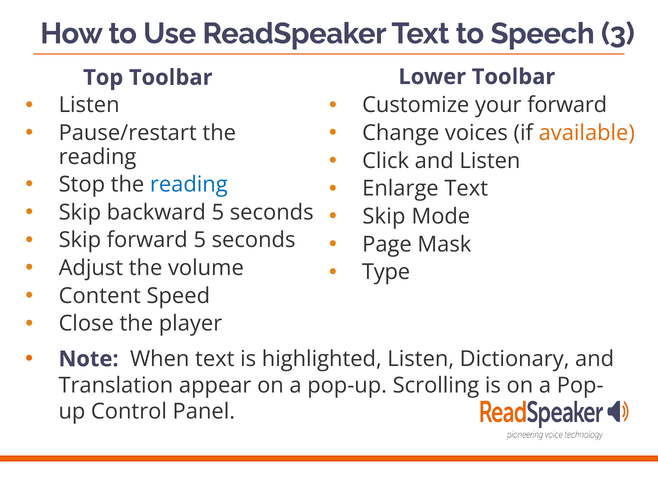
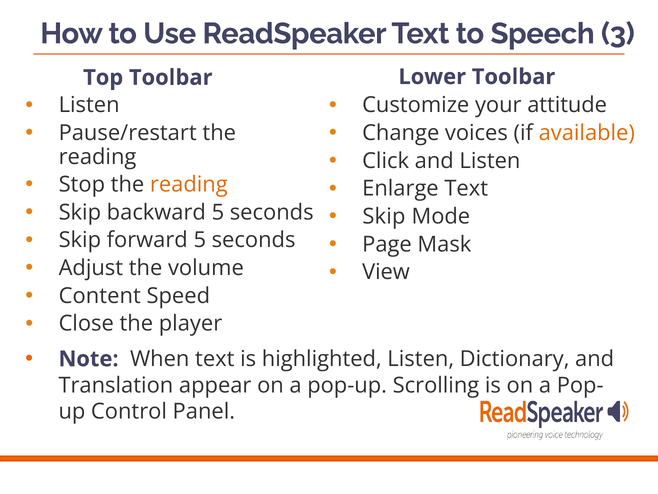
your forward: forward -> attitude (567, 105)
reading colour: blue -> orange (189, 184)
Type: Type -> View (386, 272)
